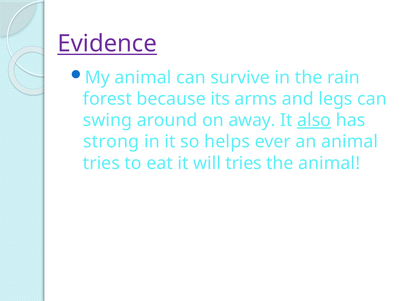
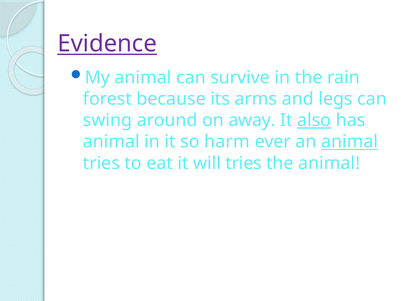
strong: strong -> animal (111, 142)
helps: helps -> harm (227, 142)
animal underline: none -> present (350, 142)
